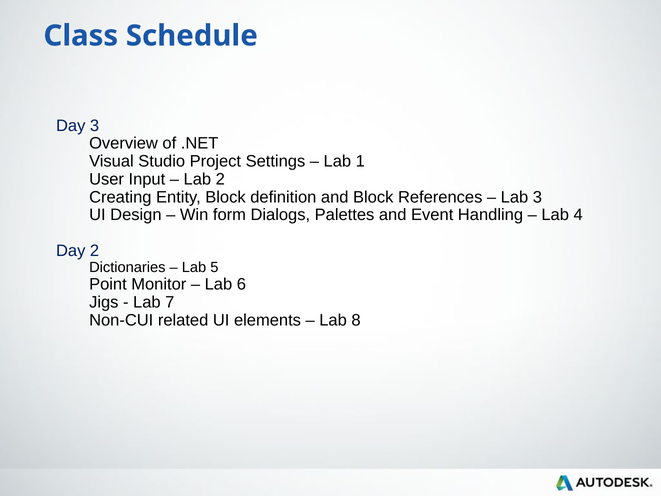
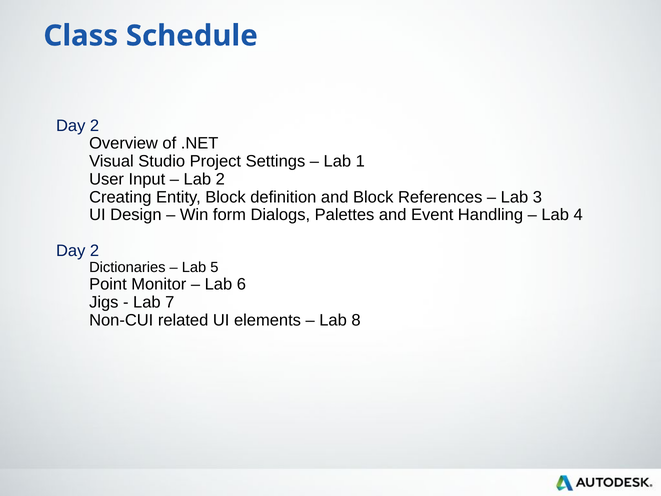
3: 3 -> 2 (95, 126)
